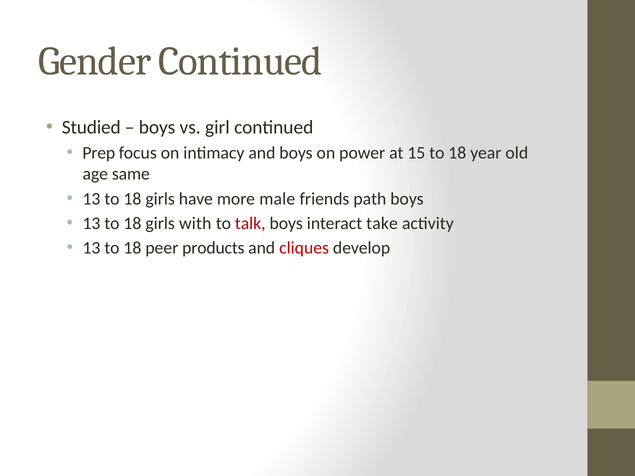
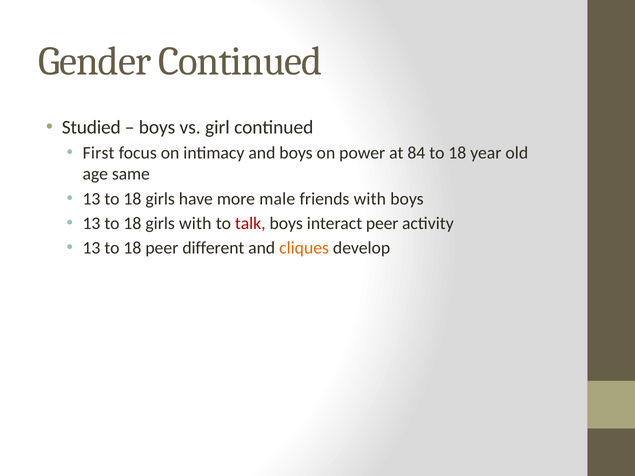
Prep: Prep -> First (99, 153)
15: 15 -> 84 (416, 153)
friends path: path -> with (370, 199)
interact take: take -> peer (382, 224)
products: products -> different (213, 248)
cliques colour: red -> orange (304, 248)
